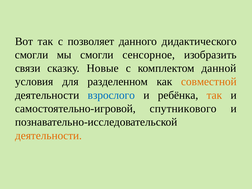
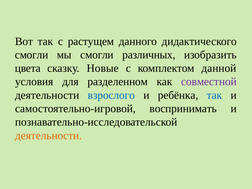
позволяет: позволяет -> растущем (91, 41)
сенсорное: сенсорное -> различных (149, 55)
связи: связи -> цвета (28, 68)
совместной colour: orange -> purple (209, 82)
так colour: orange -> blue (214, 95)
спутникового: спутникового -> воспринимать (183, 109)
